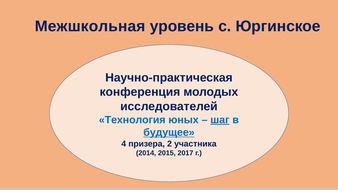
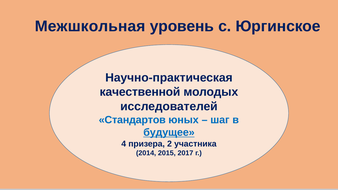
конференция: конференция -> качественной (140, 92)
Технология: Технология -> Стандартов (132, 120)
шаг underline: present -> none (220, 120)
